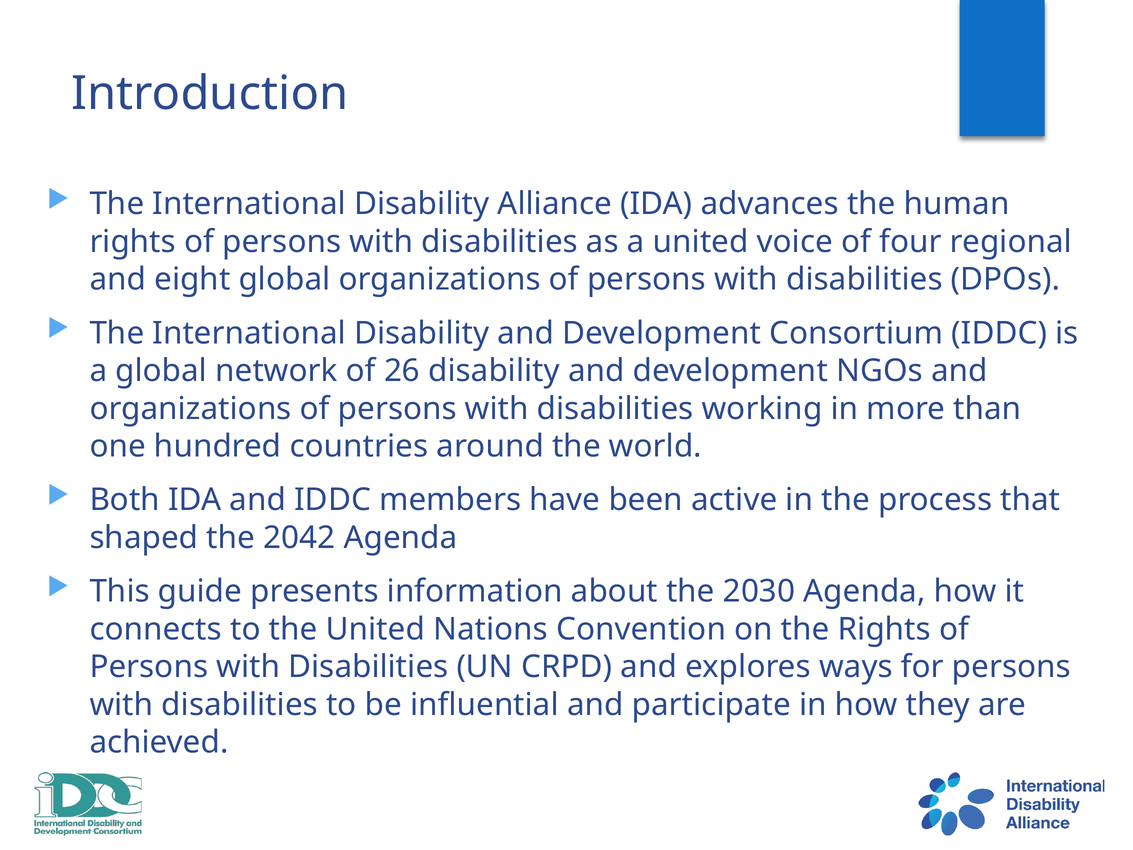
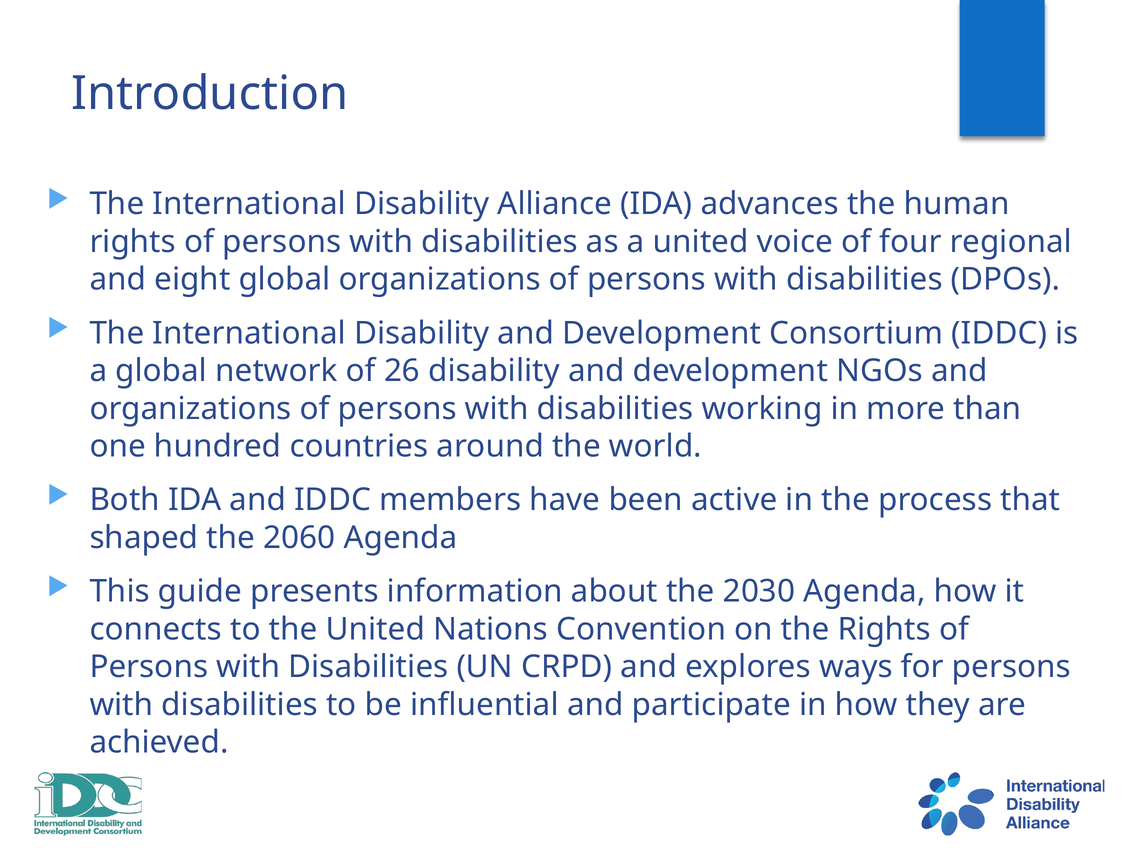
2042: 2042 -> 2060 (299, 538)
